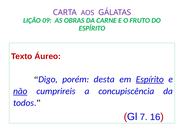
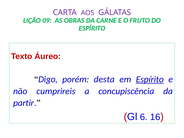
não underline: present -> none (20, 91)
todos: todos -> partir (24, 103)
7: 7 -> 6 (144, 117)
